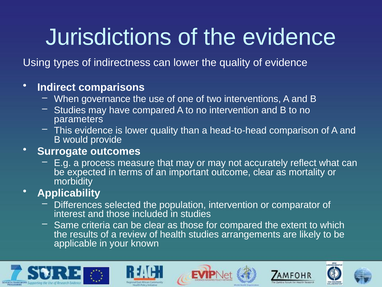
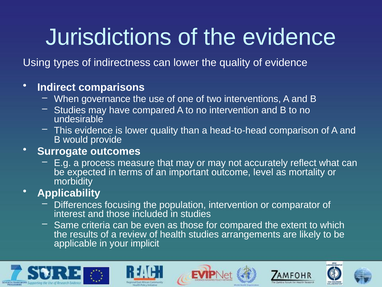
parameters: parameters -> undesirable (79, 119)
outcome clear: clear -> level (263, 172)
selected: selected -> focusing (123, 205)
be clear: clear -> even (154, 225)
known: known -> implicit (145, 243)
